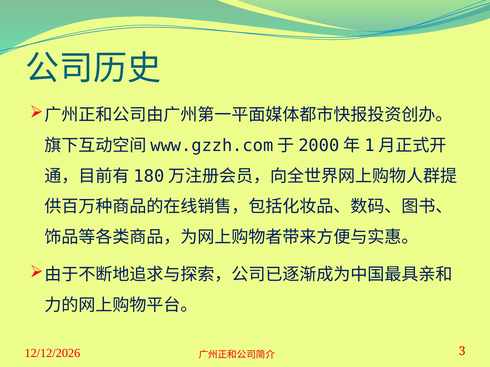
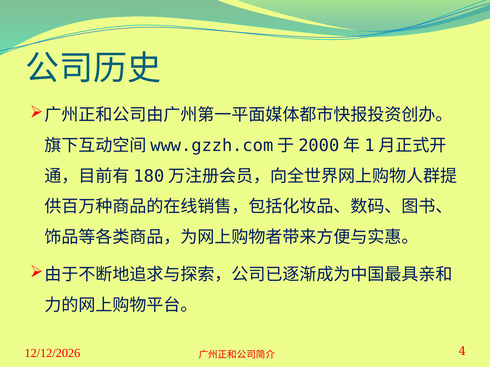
3: 3 -> 4 (462, 352)
